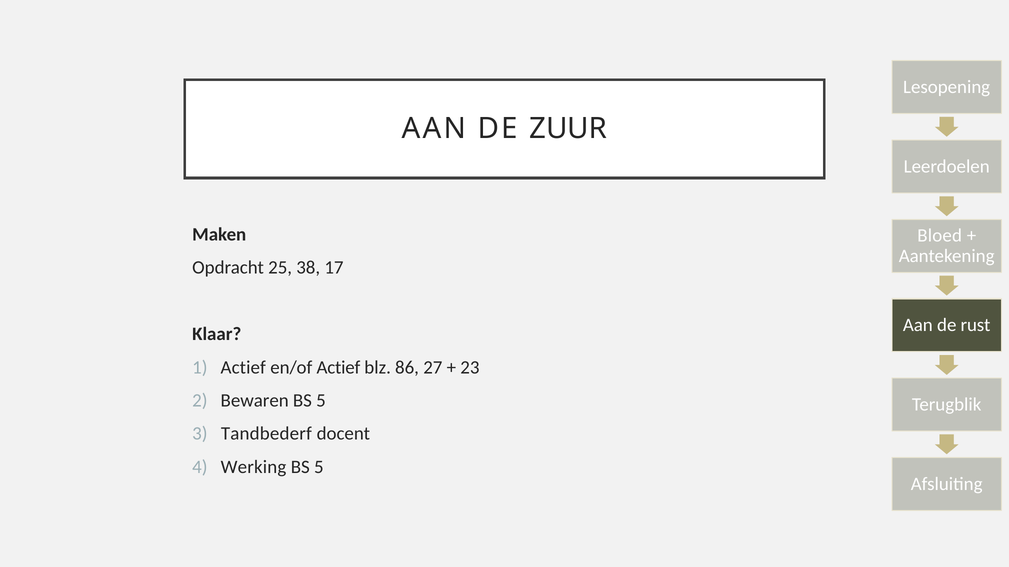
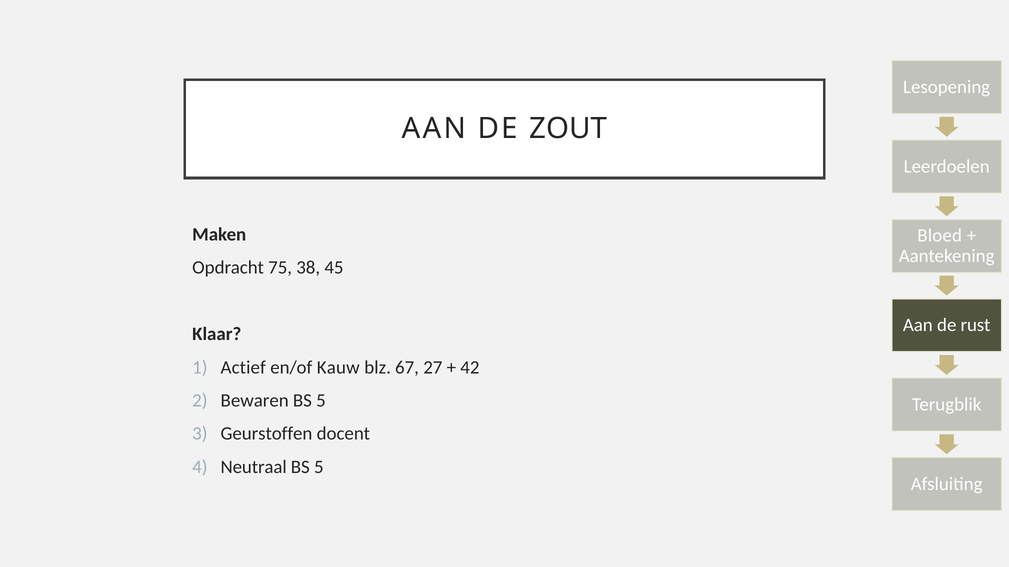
ZUUR: ZUUR -> ZOUT (568, 129)
25: 25 -> 75 (280, 268)
17: 17 -> 45 (334, 268)
en/of Actief: Actief -> Kauw (338, 368)
86: 86 -> 67 (407, 368)
23: 23 -> 42 (470, 368)
Tandbederf: Tandbederf -> Geurstoffen (267, 434)
Werking: Werking -> Neutraal (254, 467)
